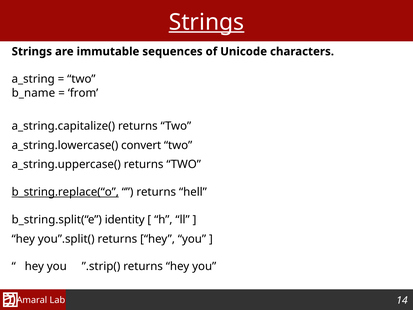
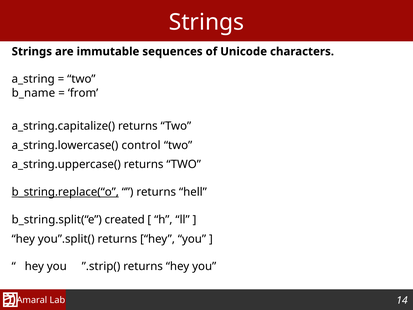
Strings underline: present -> none (207, 22)
convert: convert -> control (141, 145)
identity: identity -> created (125, 219)
